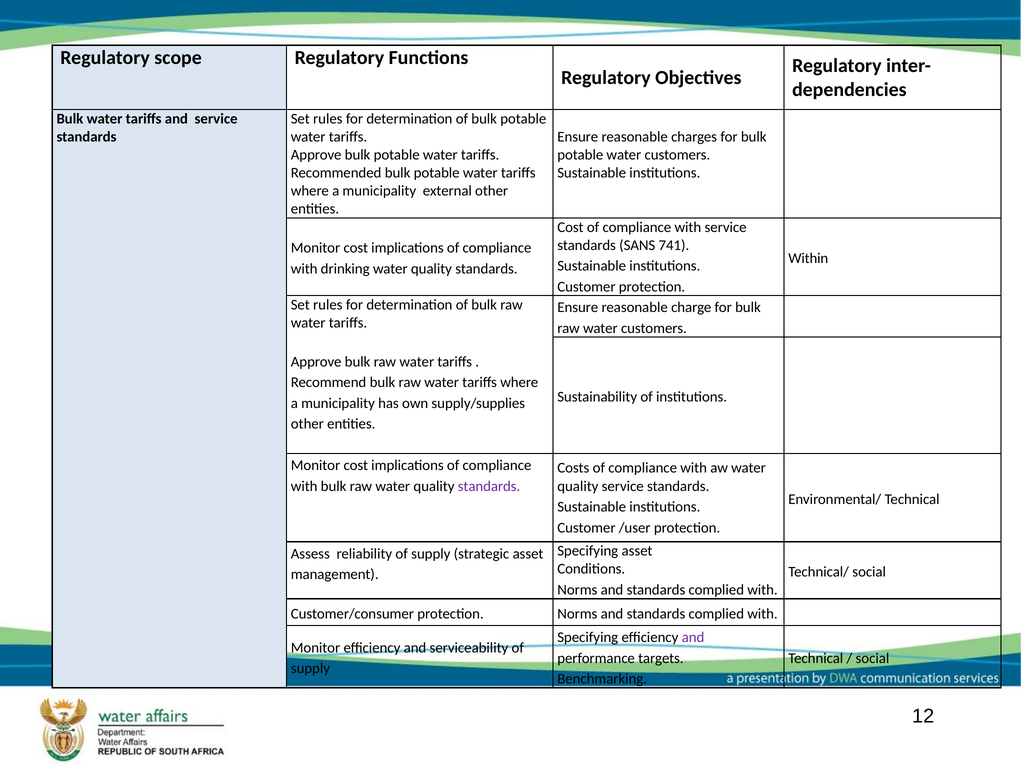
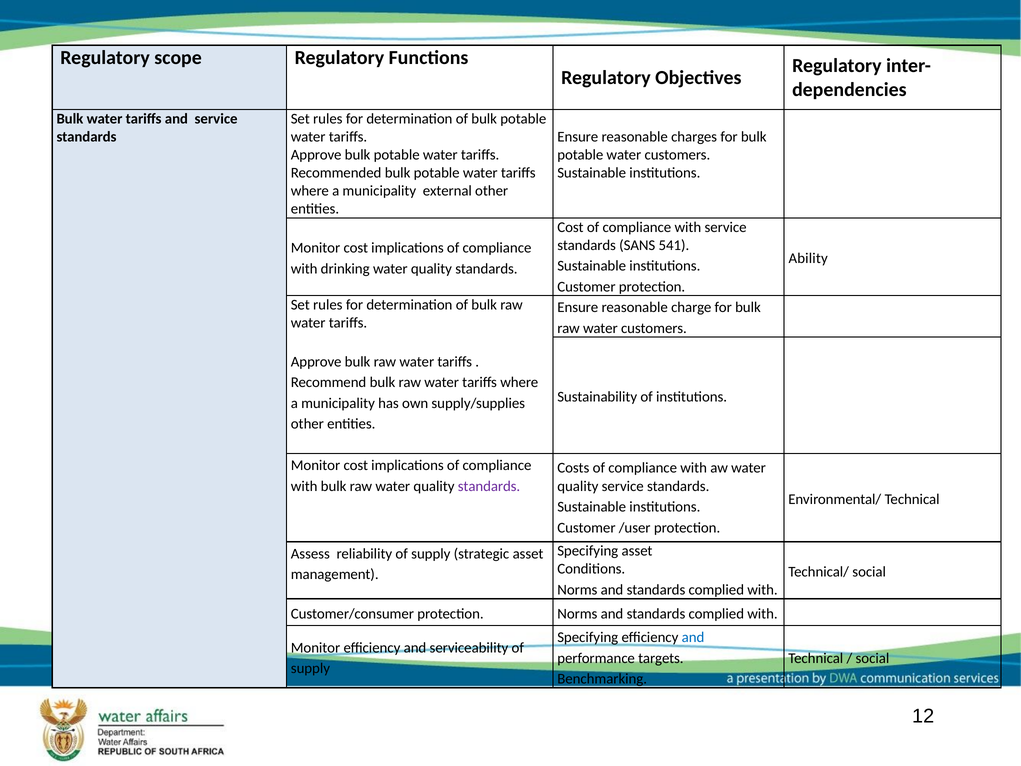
741: 741 -> 541 (674, 245)
Within: Within -> Ability (808, 258)
and colour: purple -> blue (693, 637)
